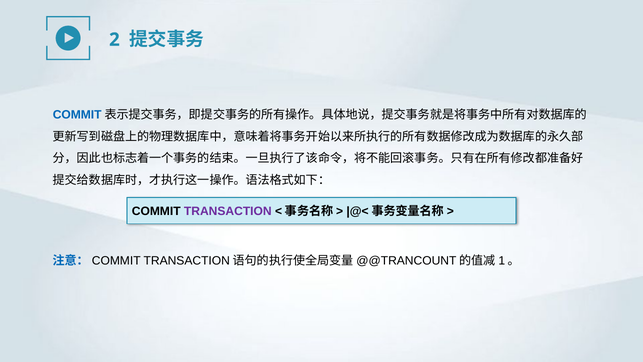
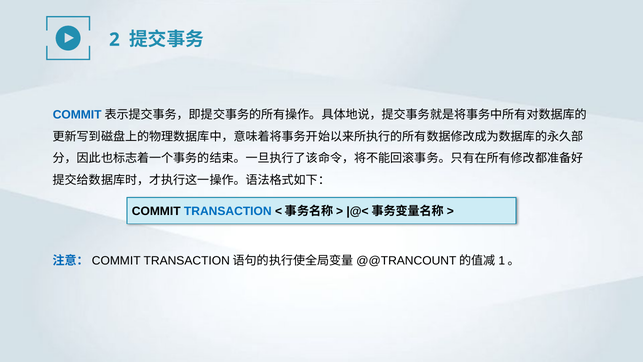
TRANSACTION colour: purple -> blue (228, 211)
